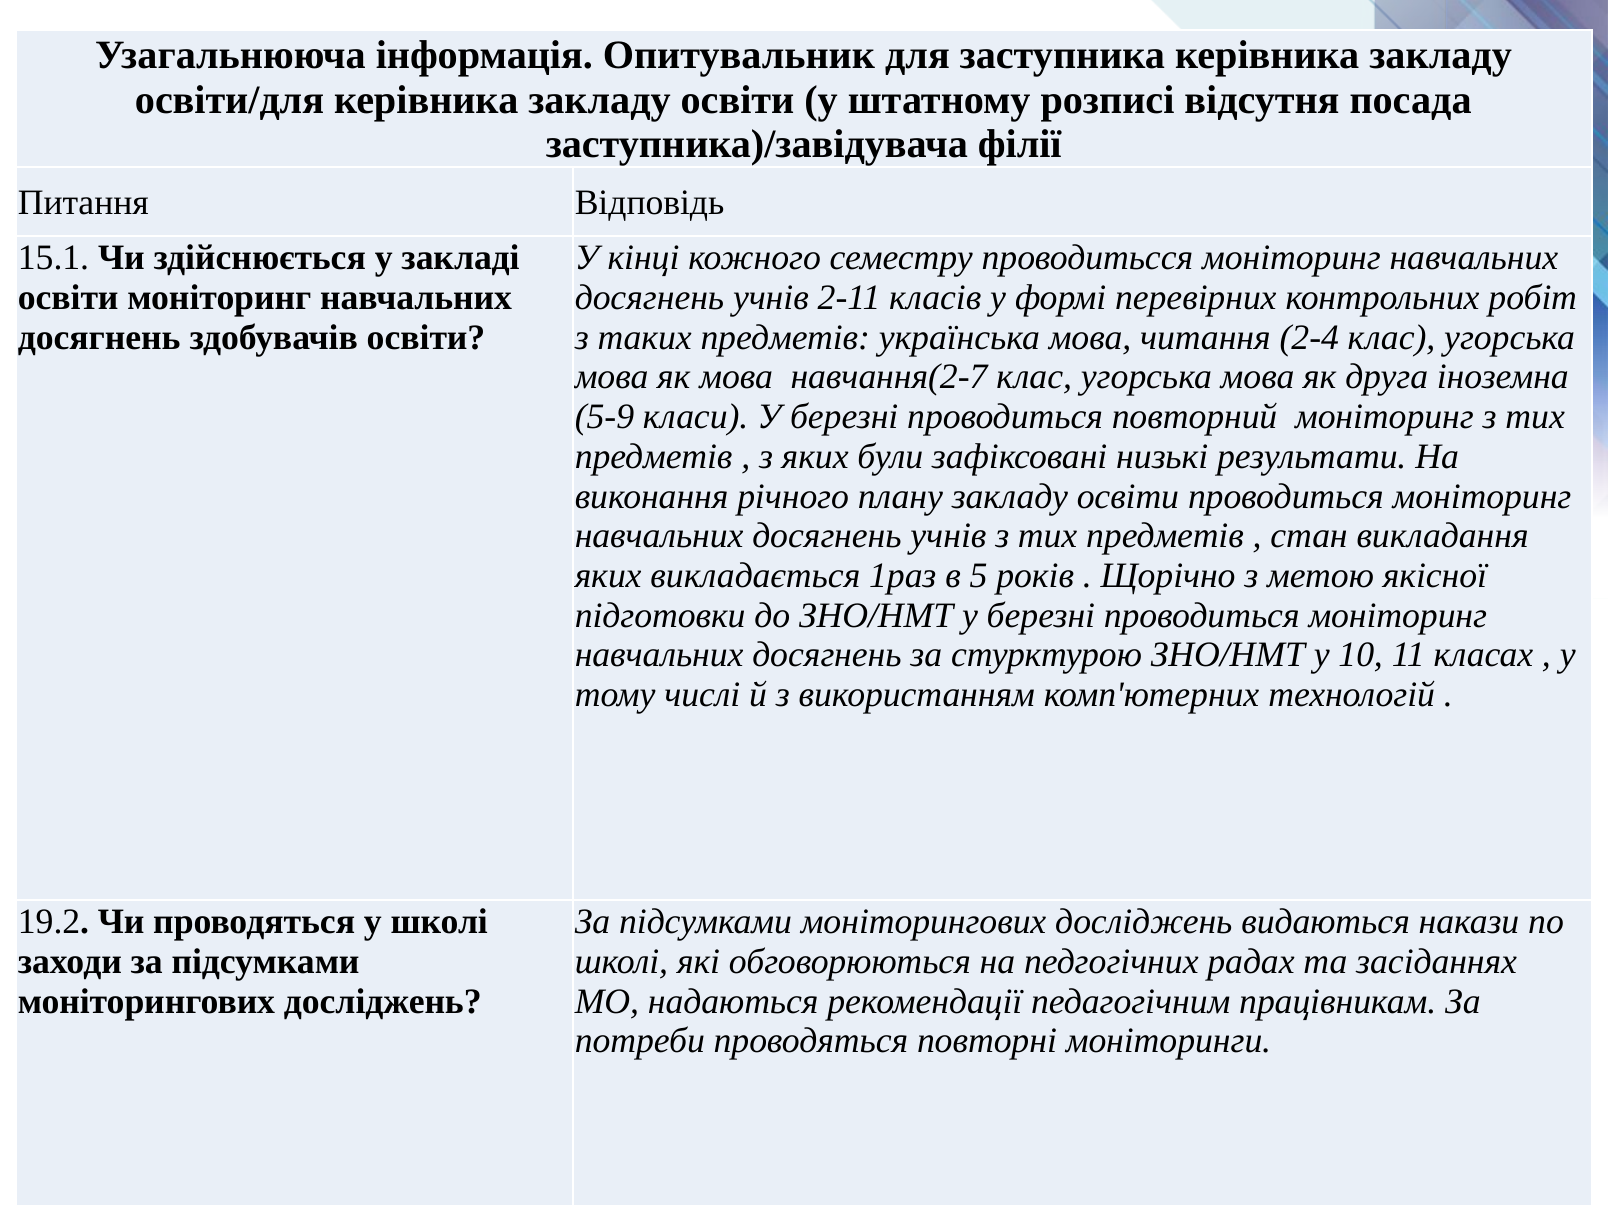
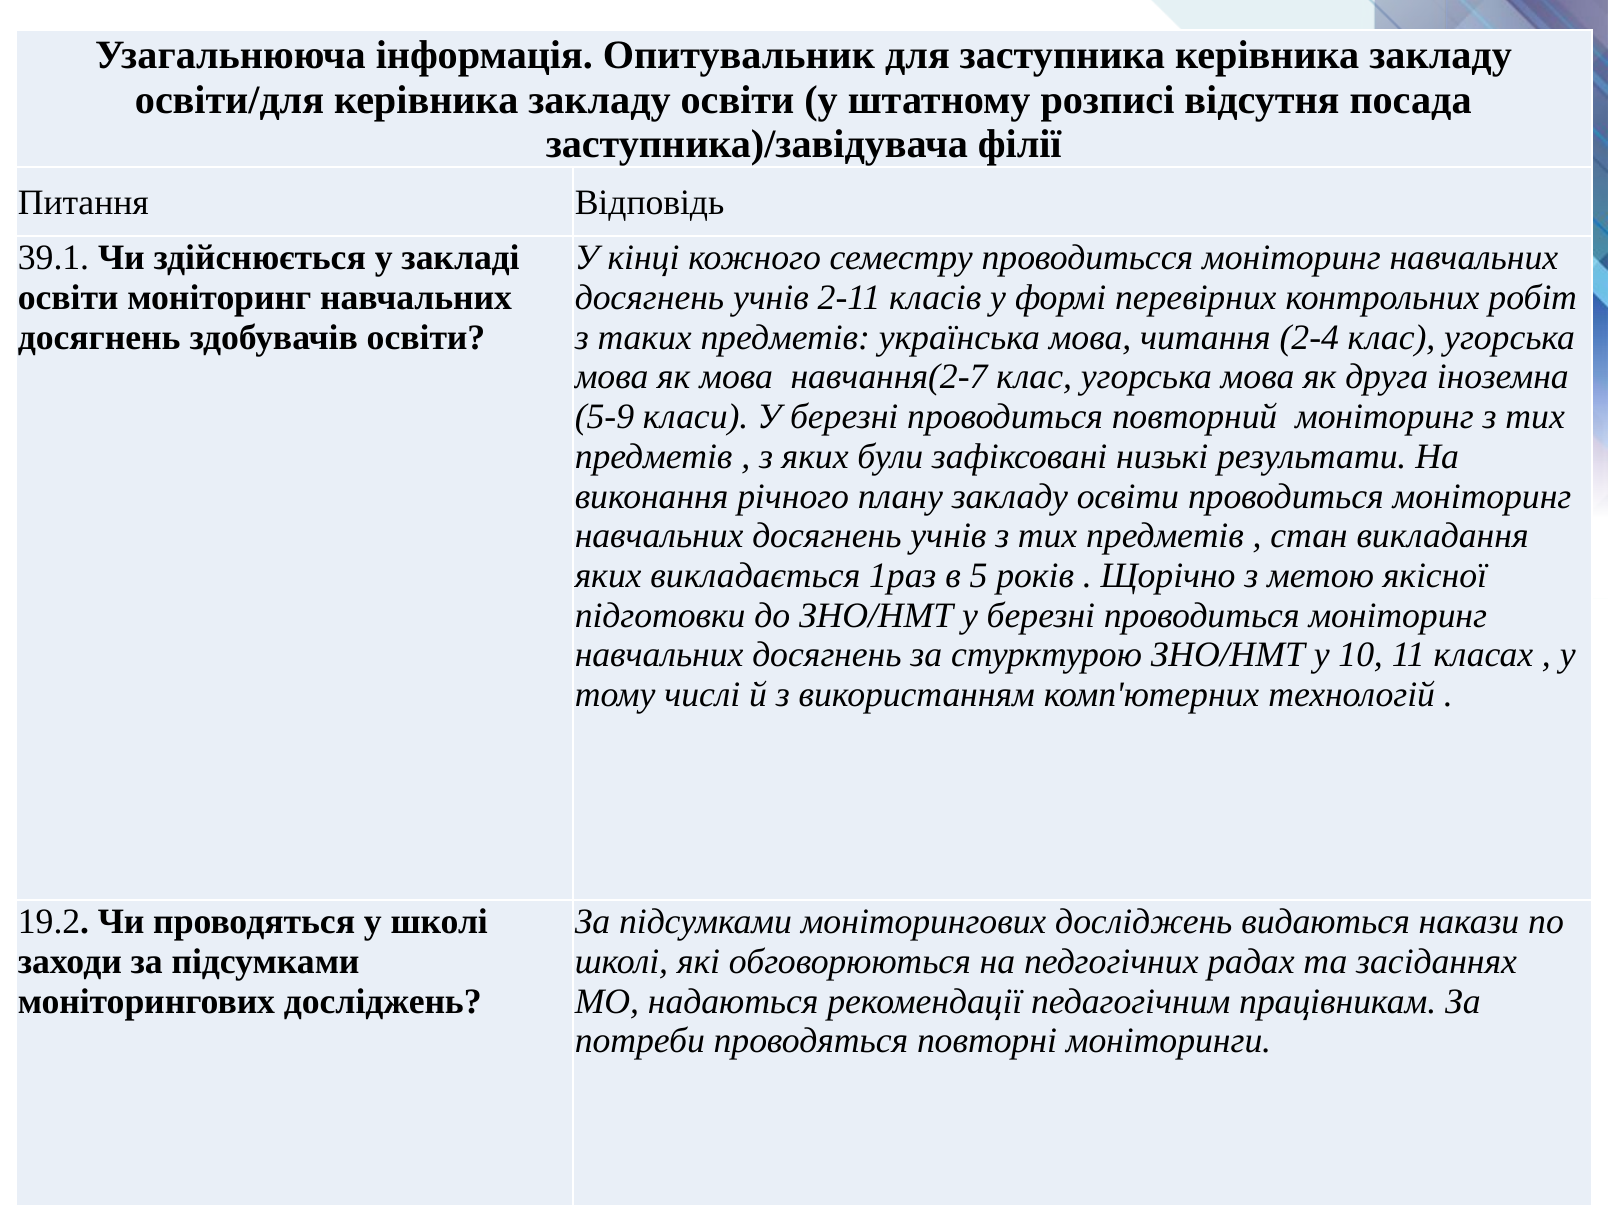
15.1: 15.1 -> 39.1 (54, 258)
